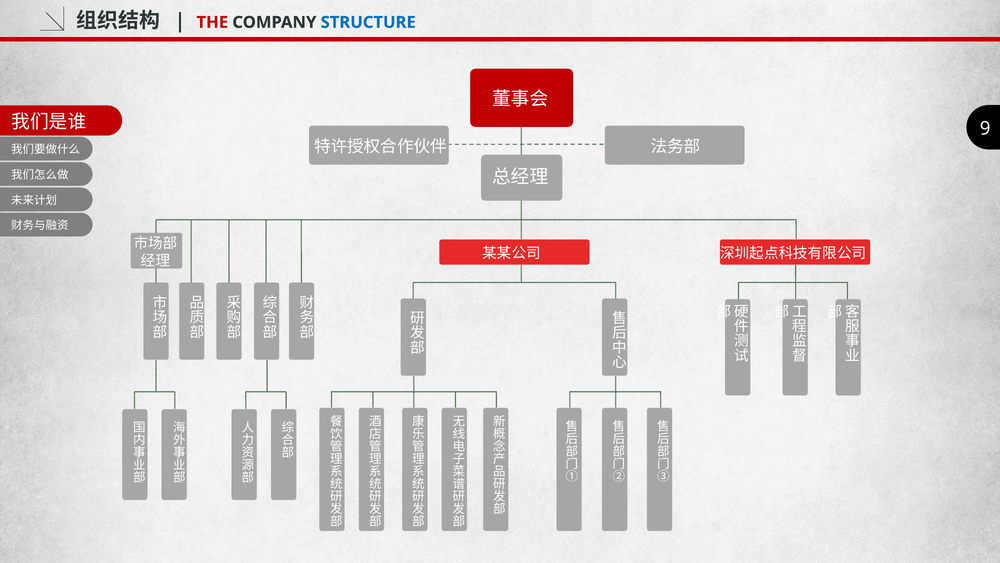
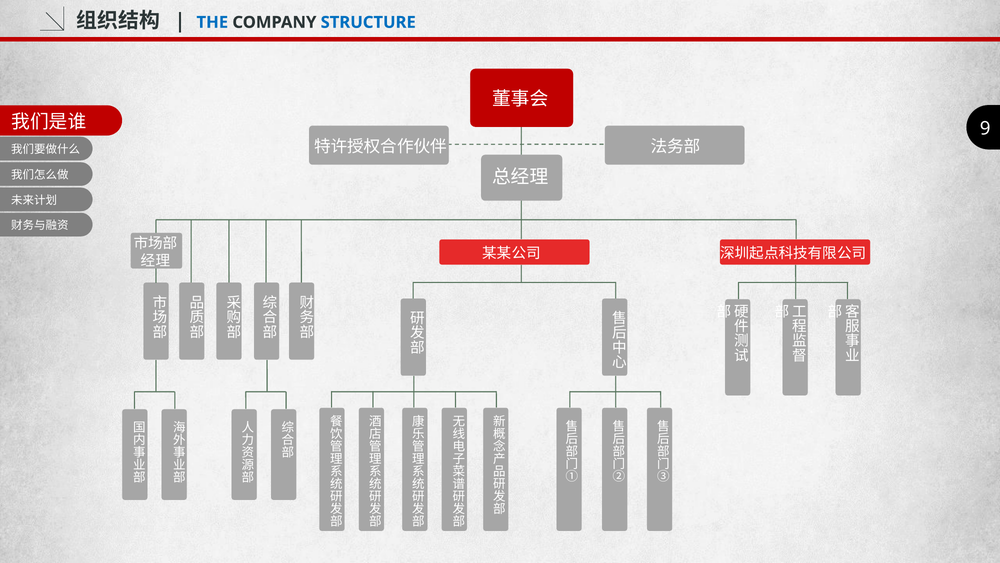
THE colour: red -> blue (212, 22)
